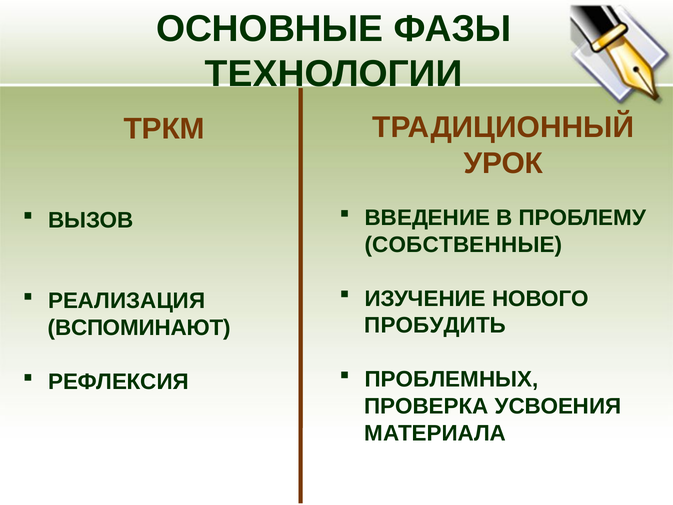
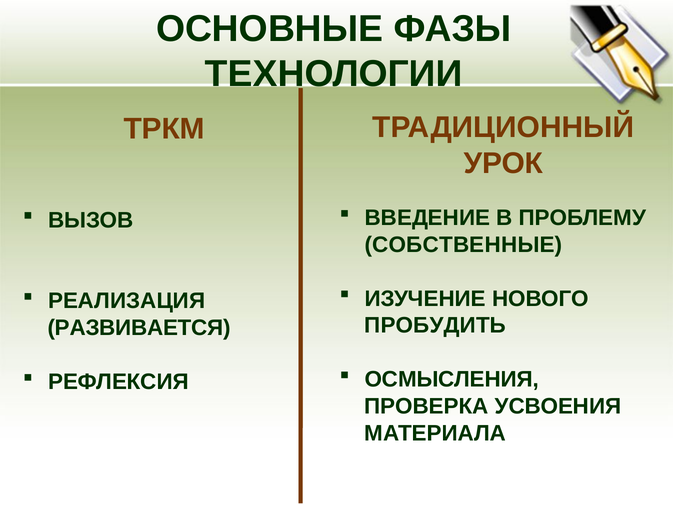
ВСПОМИНАЮТ: ВСПОМИНАЮТ -> РАЗВИВАЕТСЯ (139, 328)
ПРОБЛЕМНЫХ: ПРОБЛЕМНЫХ -> ОСМЫСЛЕНИЯ (452, 379)
